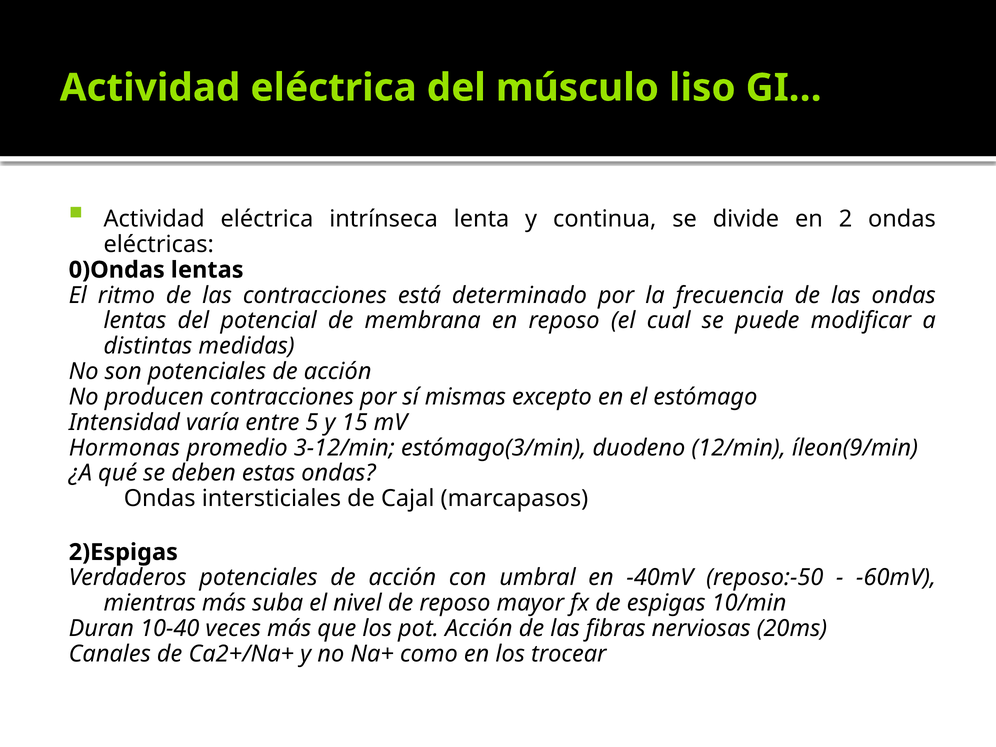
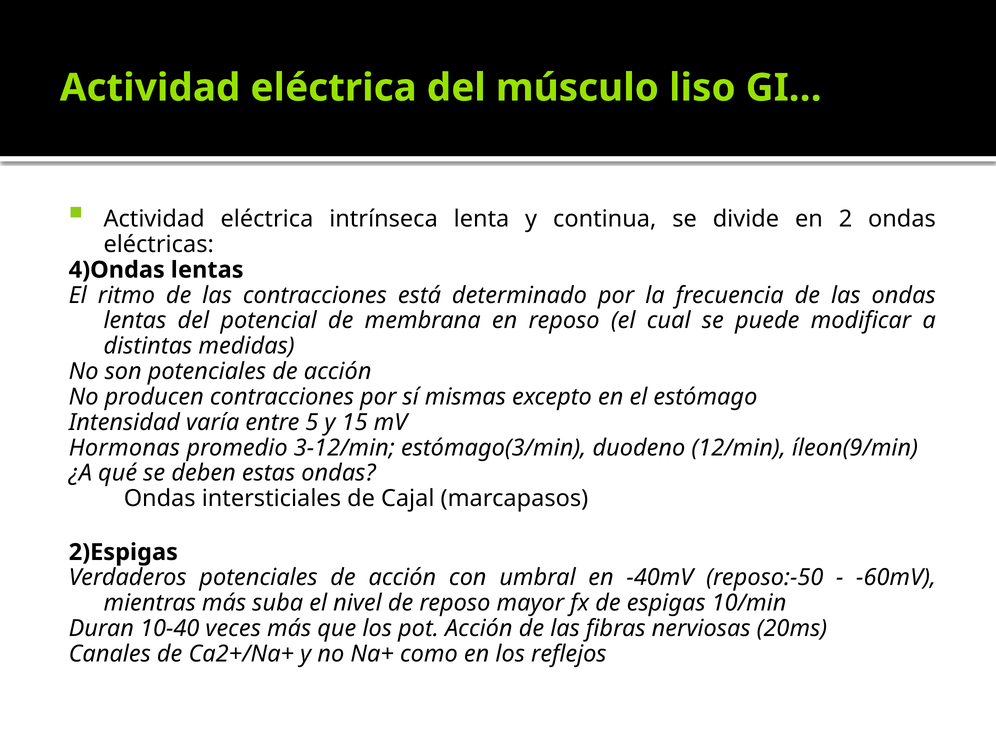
0)Ondas: 0)Ondas -> 4)Ondas (117, 270)
trocear: trocear -> reflejos (569, 654)
